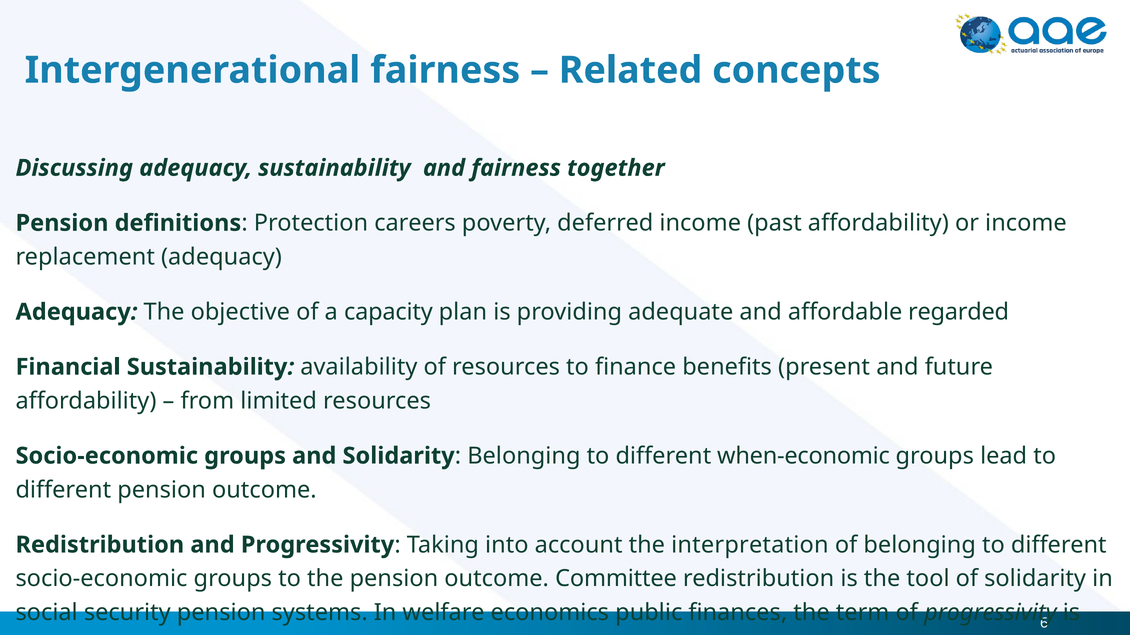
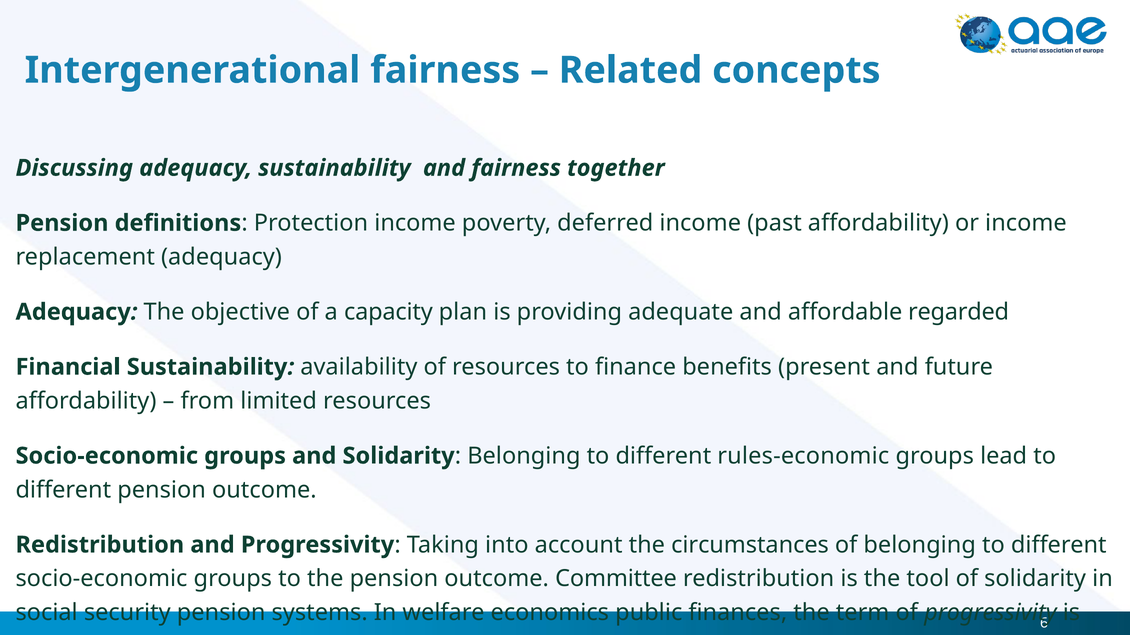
Protection careers: careers -> income (415, 223)
when-economic: when-economic -> rules-economic (803, 456)
interpretation: interpretation -> circumstances (750, 545)
